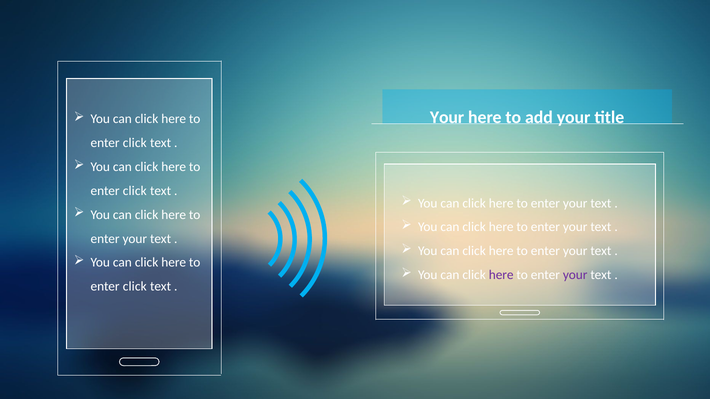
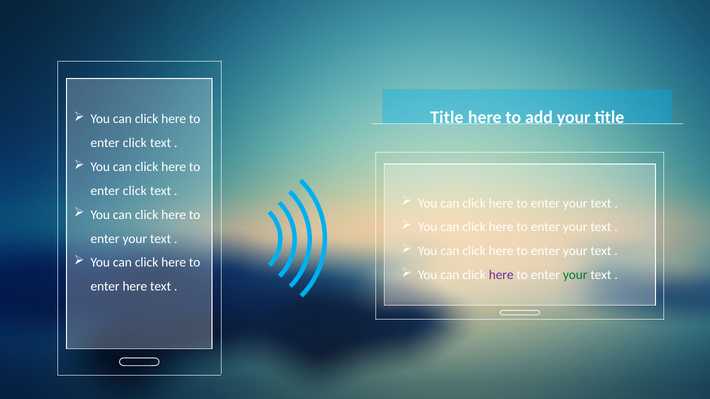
Your: Your -> Title (447, 117)
your colour: purple -> green (575, 275)
click: click -> here (135, 287)
